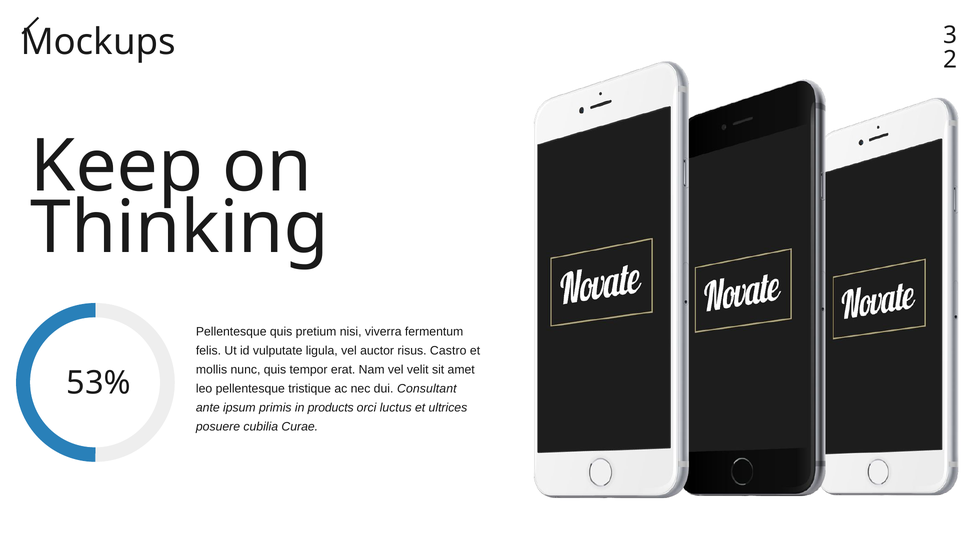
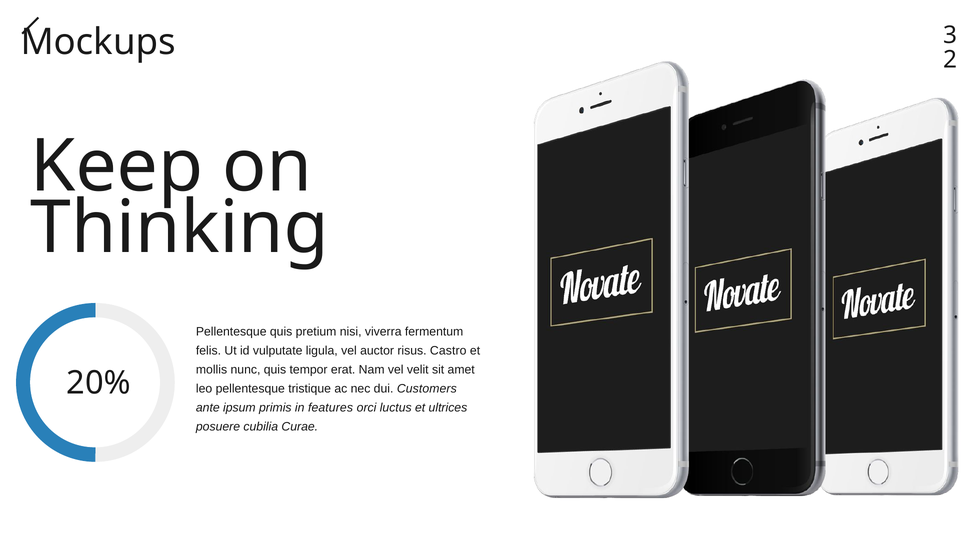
53%: 53% -> 20% (99, 383)
Consultant: Consultant -> Customers (427, 388)
products: products -> features (331, 408)
